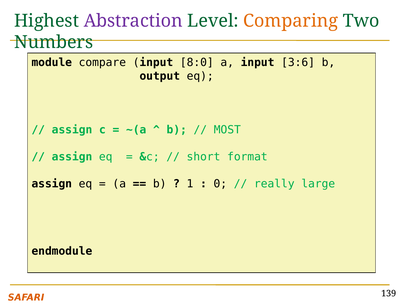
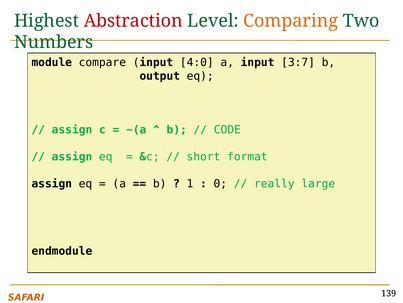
Abstraction colour: purple -> red (133, 21)
8:0: 8:0 -> 4:0 (197, 62)
3:6: 3:6 -> 3:7 (298, 62)
MOST: MOST -> CODE (227, 130)
